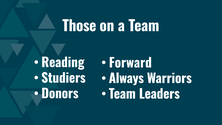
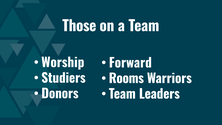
Reading: Reading -> Worship (63, 63)
Always: Always -> Rooms (126, 79)
